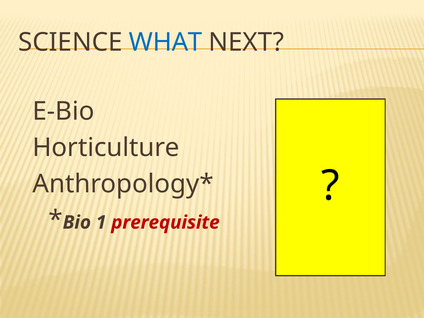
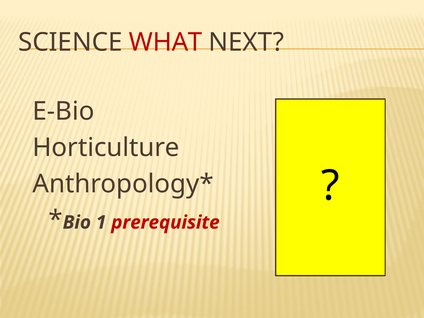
WHAT colour: blue -> red (166, 42)
